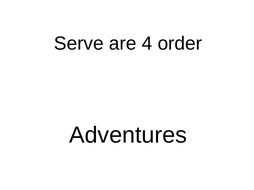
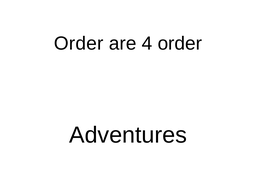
Serve: Serve -> Order (79, 44)
